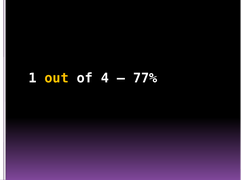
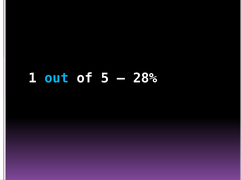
out colour: yellow -> light blue (57, 78)
4: 4 -> 5 (105, 78)
77%: 77% -> 28% (145, 78)
